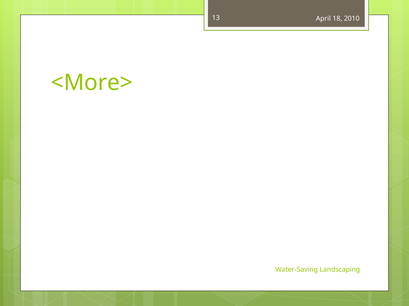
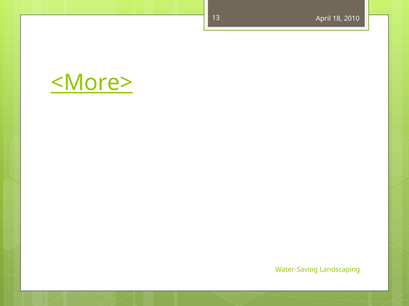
<More> underline: none -> present (92, 83)
